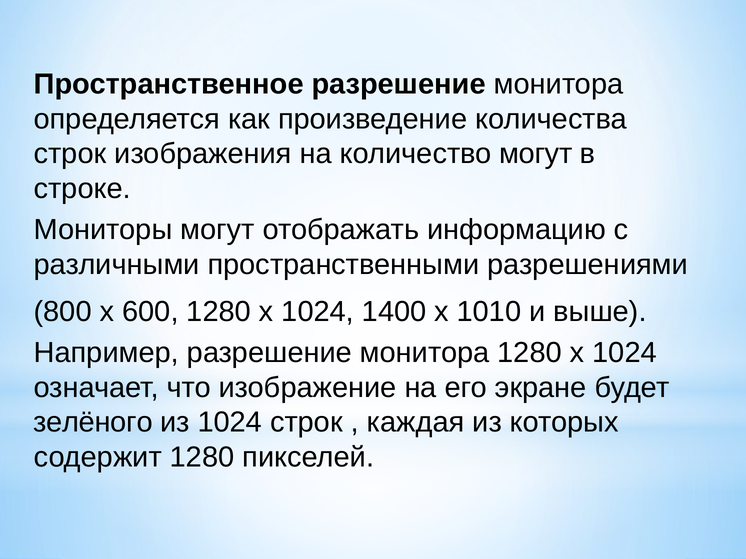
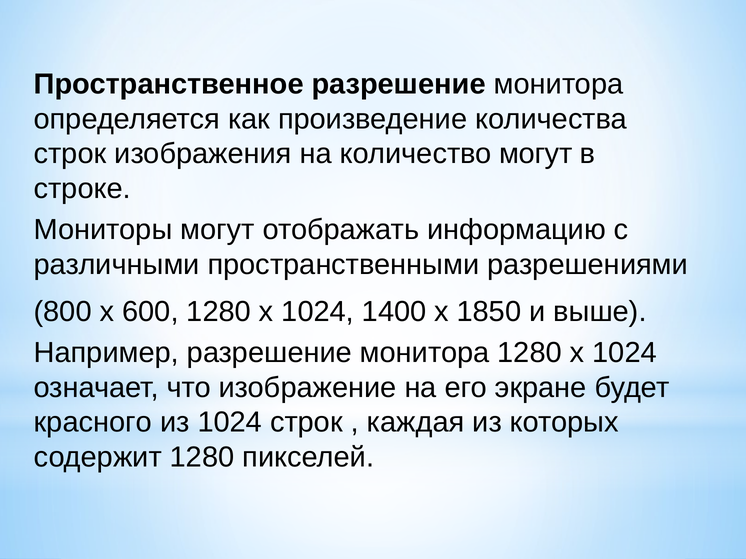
1010: 1010 -> 1850 (489, 312)
зелёного: зелёного -> красного (93, 423)
